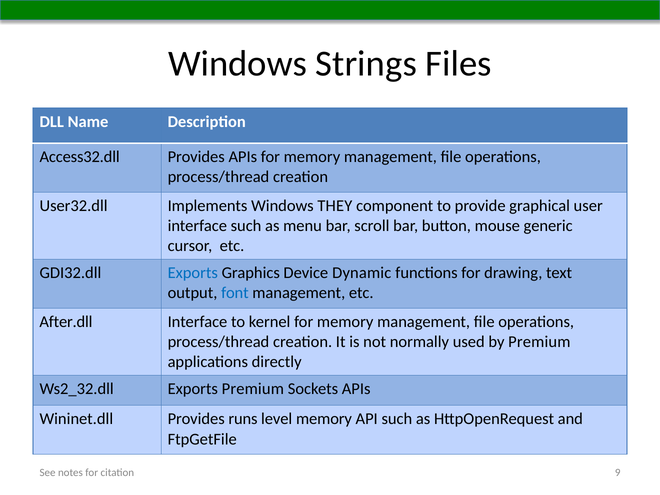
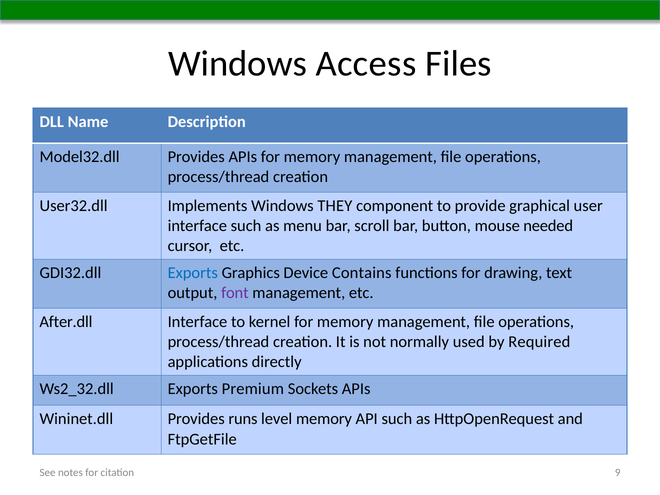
Strings: Strings -> Access (366, 64)
Access32.dll: Access32.dll -> Model32.dll (80, 157)
generic: generic -> needed (548, 226)
Dynamic: Dynamic -> Contains (362, 273)
font colour: blue -> purple (235, 293)
by Premium: Premium -> Required (539, 342)
